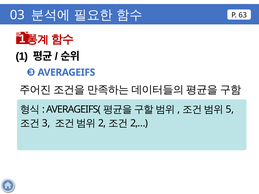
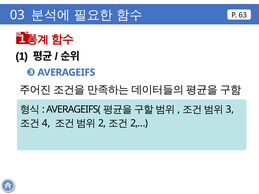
5: 5 -> 3 (230, 110)
3: 3 -> 4 (46, 123)
